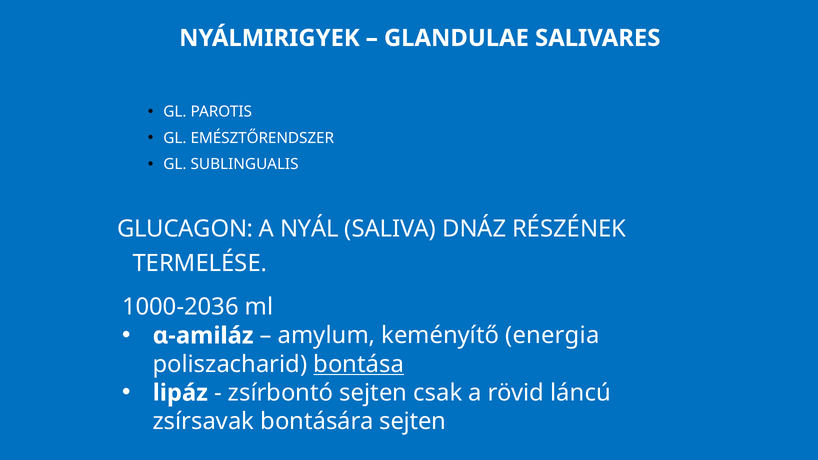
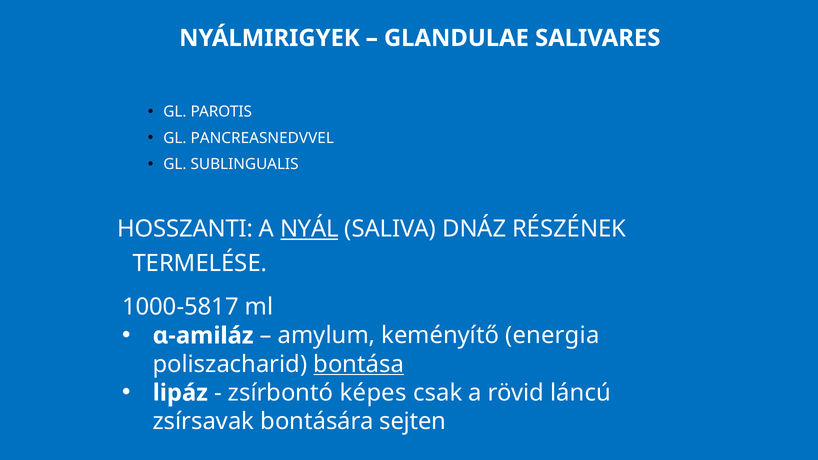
EMÉSZTŐRENDSZER: EMÉSZTŐRENDSZER -> PANCREASNEDVVEL (262, 138)
GLUCAGON: GLUCAGON -> HOSSZANTI (185, 229)
NYÁL underline: none -> present (309, 229)
1000-2036: 1000-2036 -> 1000-5817 (180, 307)
zsírbontó sejten: sejten -> képes (373, 393)
